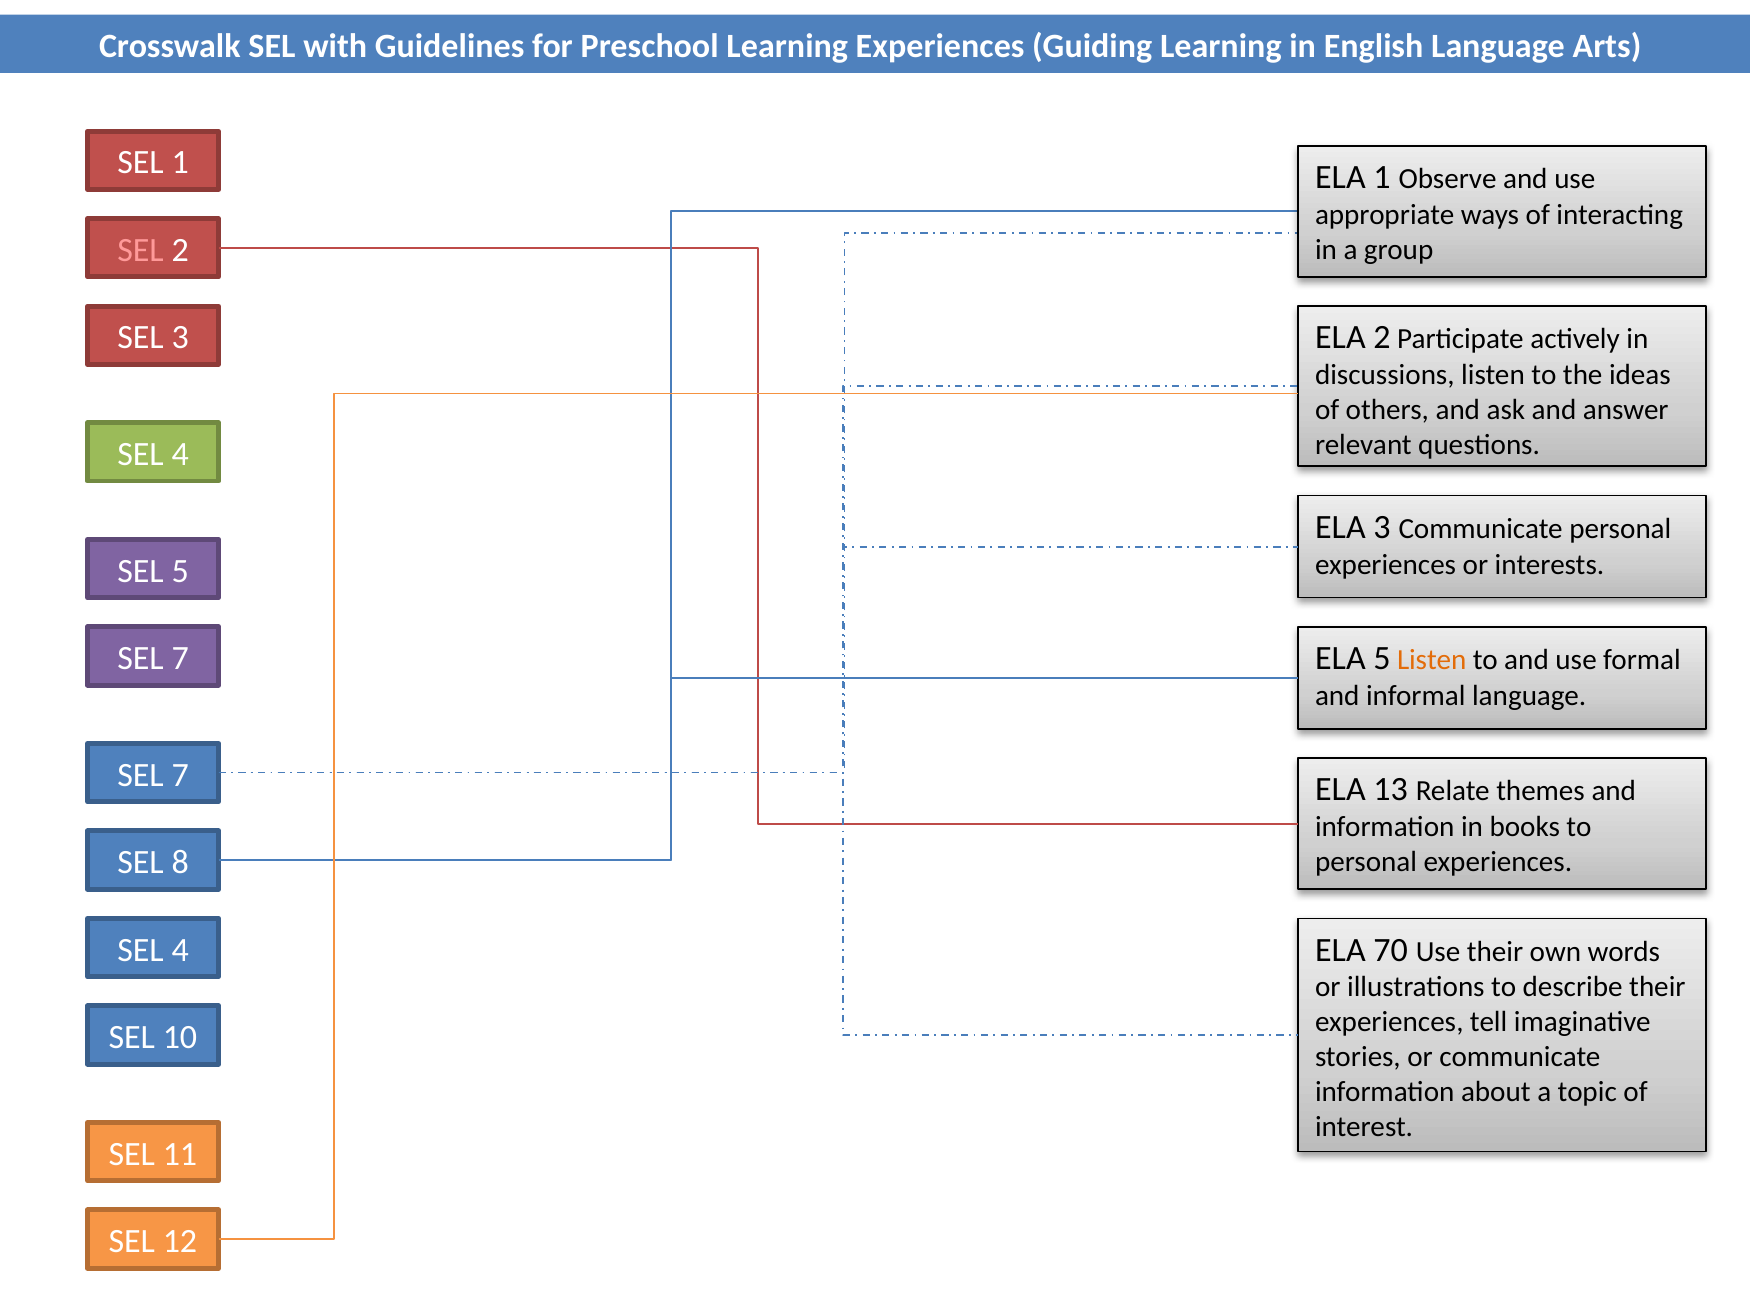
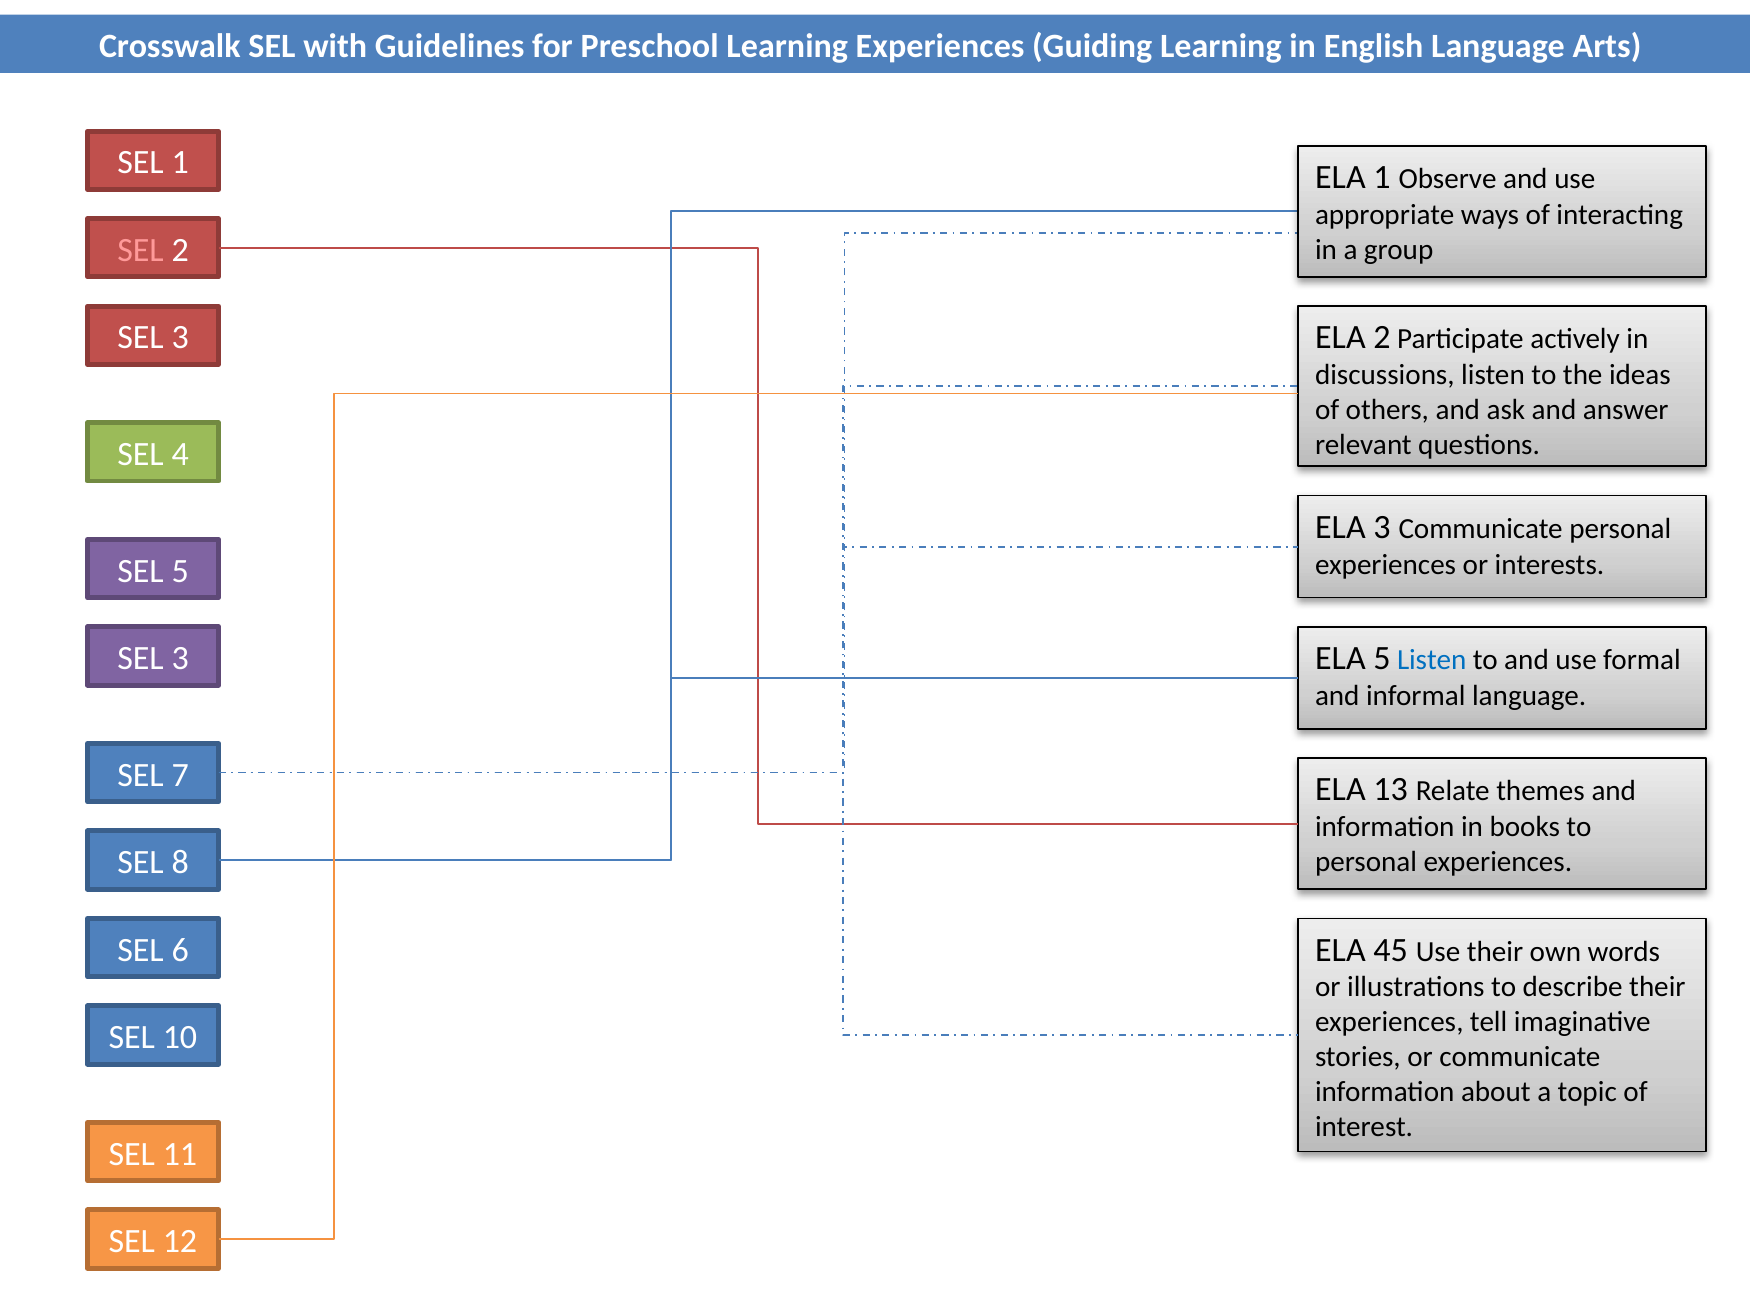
7: 7 -> 3 (180, 659)
Listen colour: orange -> blue (1432, 660)
4: 4 -> 6 (180, 950)
70: 70 -> 45 (1391, 950)
